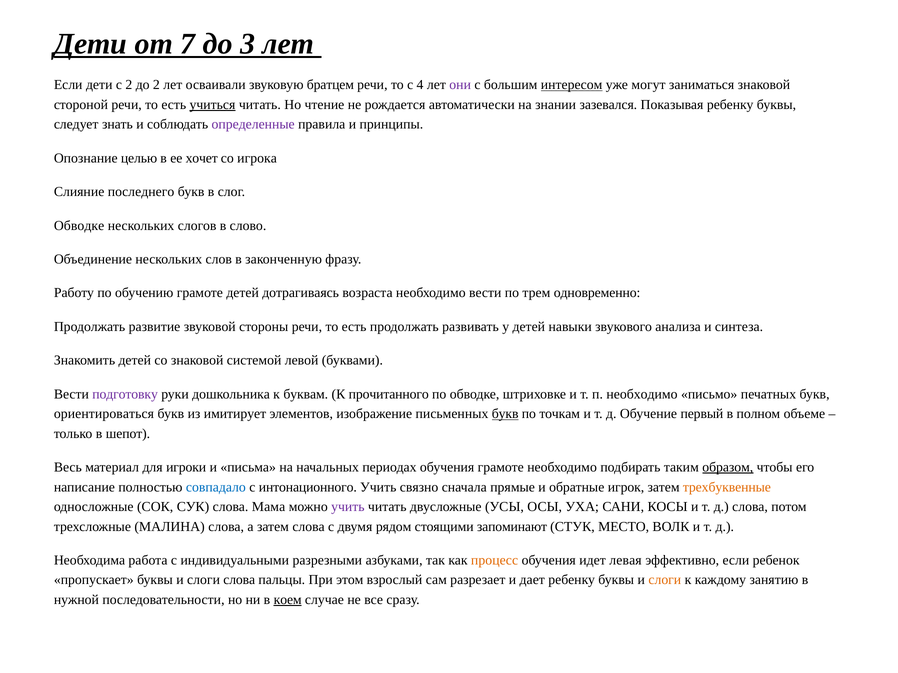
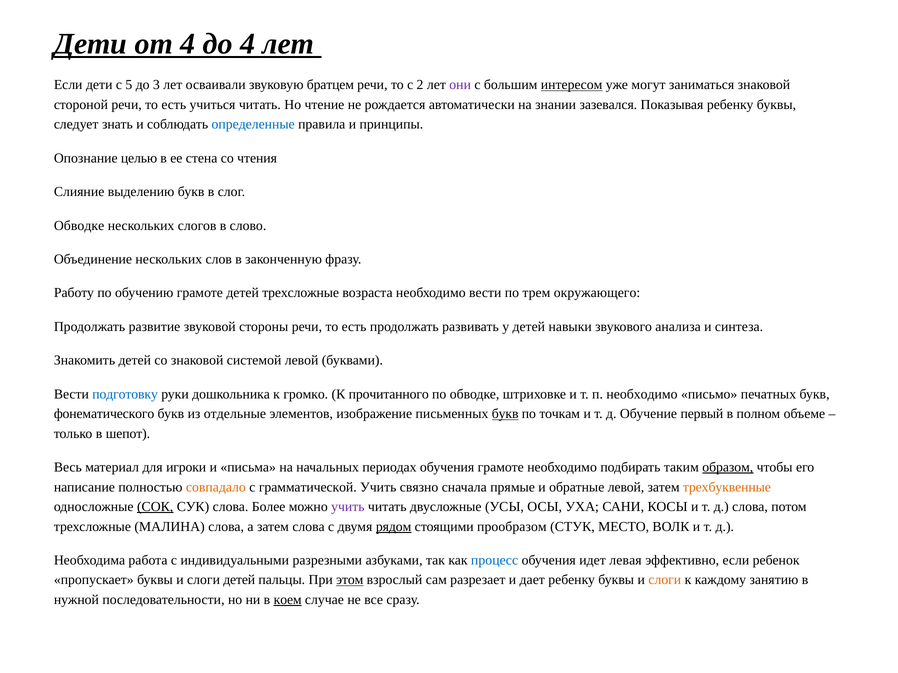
от 7: 7 -> 4 (188, 44)
до 3: 3 -> 4 (248, 44)
с 2: 2 -> 5 (129, 85)
до 2: 2 -> 3 (156, 85)
4: 4 -> 2 (420, 85)
учиться underline: present -> none (212, 105)
определенные colour: purple -> blue (253, 125)
хочет: хочет -> стена (202, 158)
игрока: игрока -> чтения (257, 158)
последнего: последнего -> выделению (141, 192)
детей дотрагиваясь: дотрагиваясь -> трехсложные (301, 293)
одновременно: одновременно -> окружающего (597, 293)
подготовку colour: purple -> blue (125, 394)
буквам: буквам -> громко (306, 394)
ориентироваться: ориентироваться -> фонематического (104, 414)
имитирует: имитирует -> отдельные (235, 414)
совпадало colour: blue -> orange (216, 487)
интонационного: интонационного -> грамматической (308, 487)
обратные игрок: игрок -> левой (626, 487)
СОК underline: none -> present (155, 507)
Мама: Мама -> Более (269, 507)
рядом underline: none -> present (394, 527)
запоминают: запоминают -> прообразом (512, 527)
процесс colour: orange -> blue (495, 561)
слоги слова: слова -> детей (239, 580)
этом underline: none -> present (350, 580)
